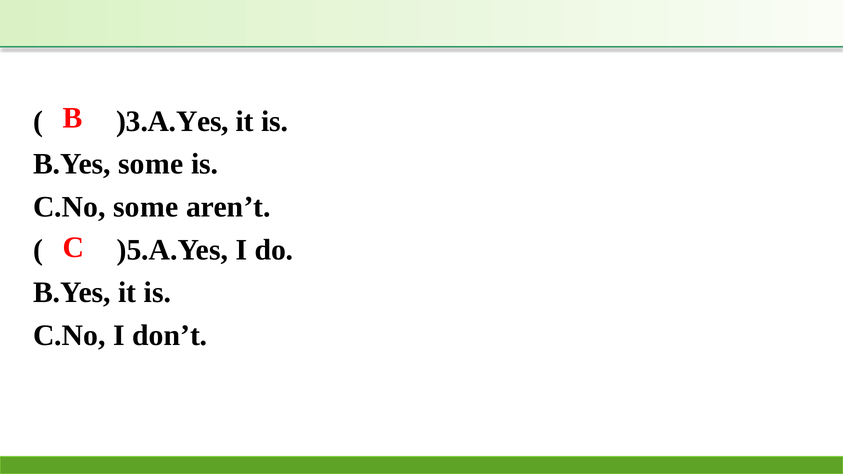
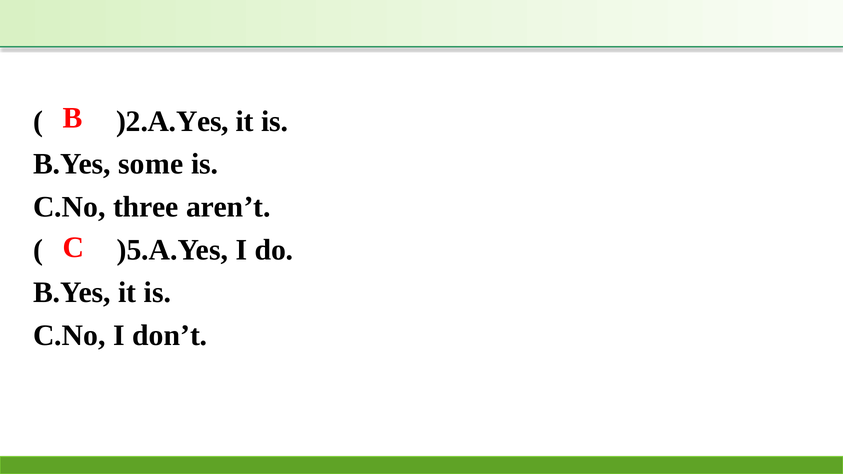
)3.A.Yes: )3.A.Yes -> )2.A.Yes (173, 121)
C.No some: some -> three (146, 207)
